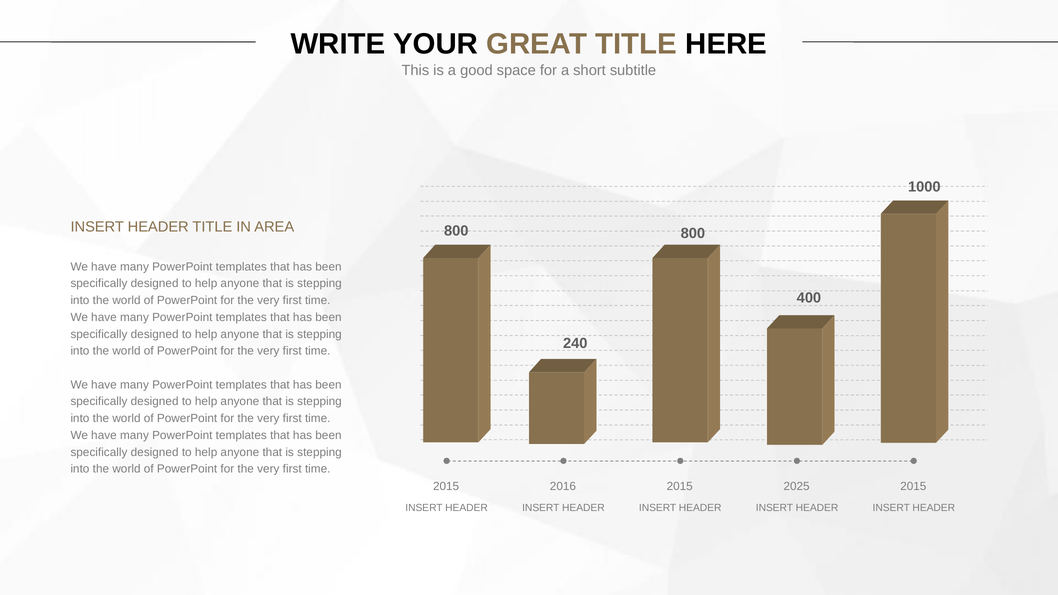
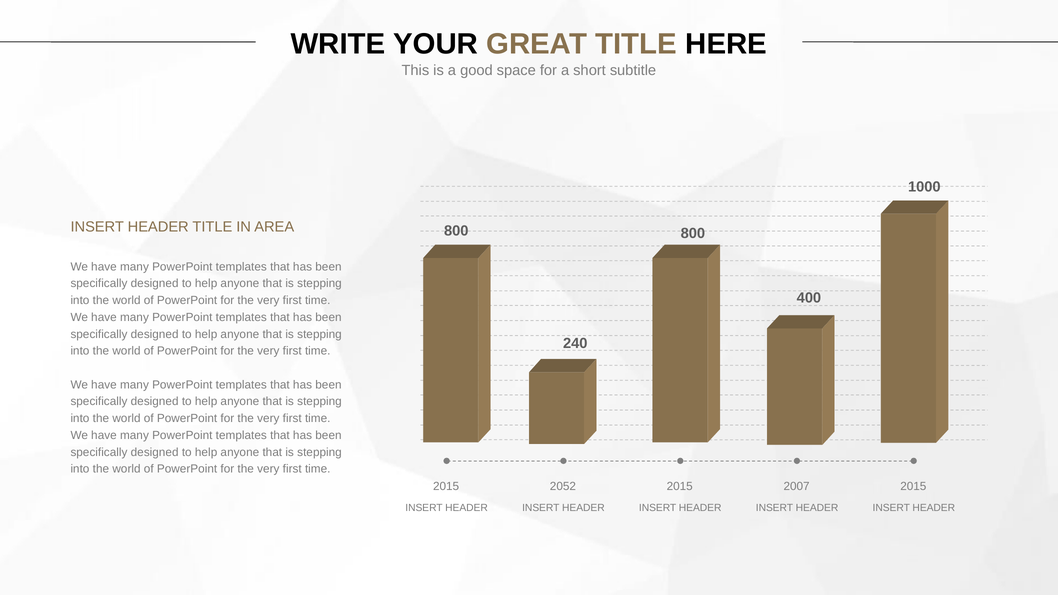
2016: 2016 -> 2052 (563, 487)
2025: 2025 -> 2007 (797, 487)
